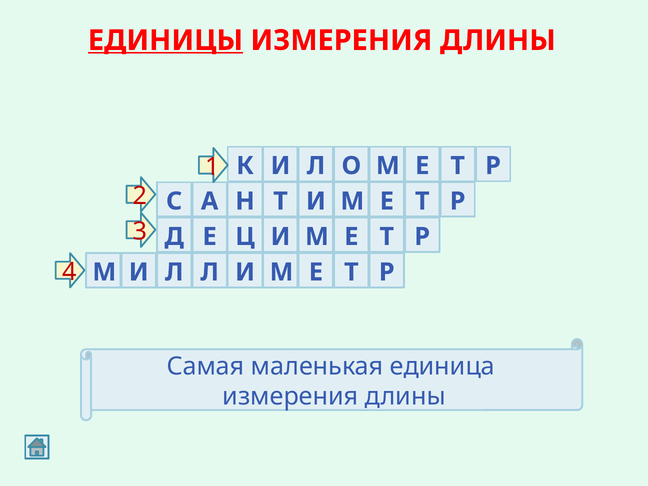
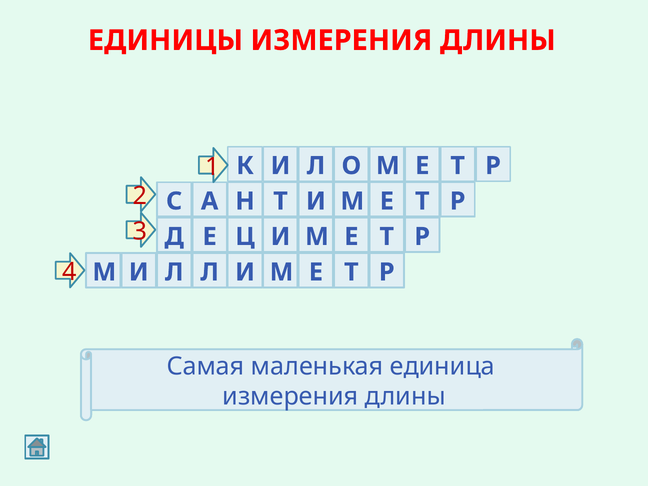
ЕДИНИЦЫ underline: present -> none (165, 40)
